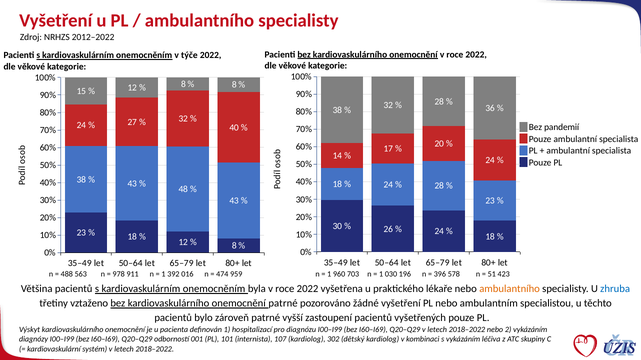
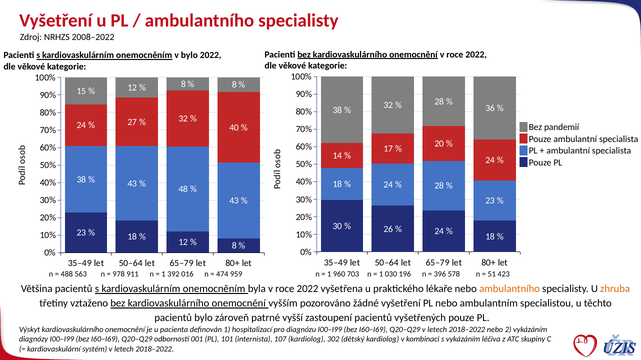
2012–2022: 2012–2022 -> 2008–2022 (93, 37)
v týče: týče -> bylo (189, 55)
zhruba colour: blue -> orange (615, 289)
onemocnění patrné: patrné -> vyšším (283, 304)
